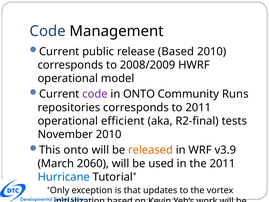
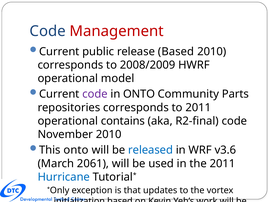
Management colour: black -> red (117, 31)
Runs: Runs -> Parts (235, 94)
efficient: efficient -> contains (123, 121)
R2-final tests: tests -> code (234, 121)
released colour: orange -> blue (151, 150)
v3.9: v3.9 -> v3.6 (225, 150)
2060: 2060 -> 2061 (93, 163)
